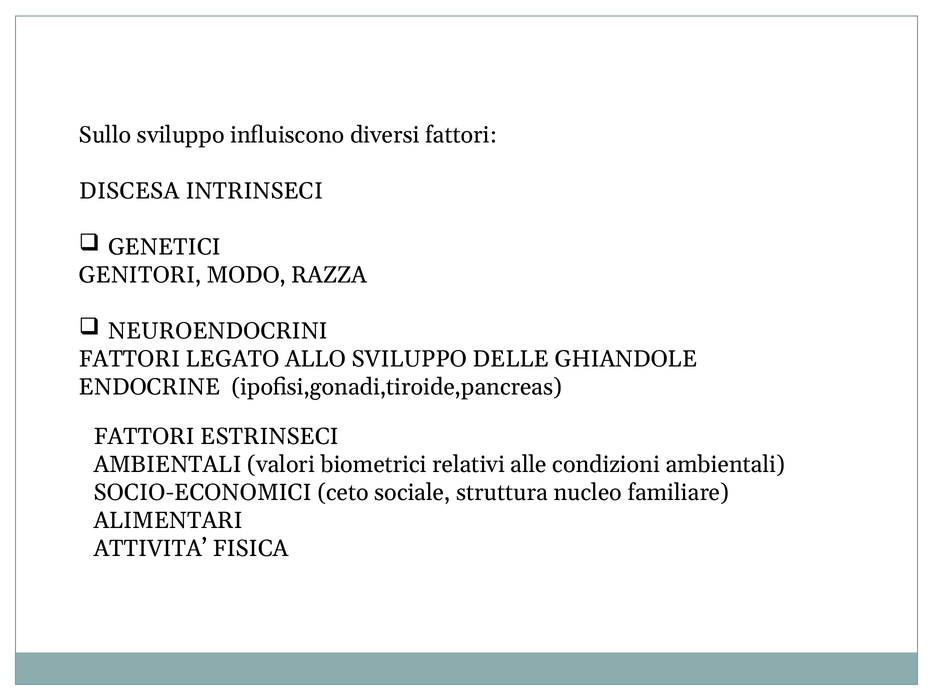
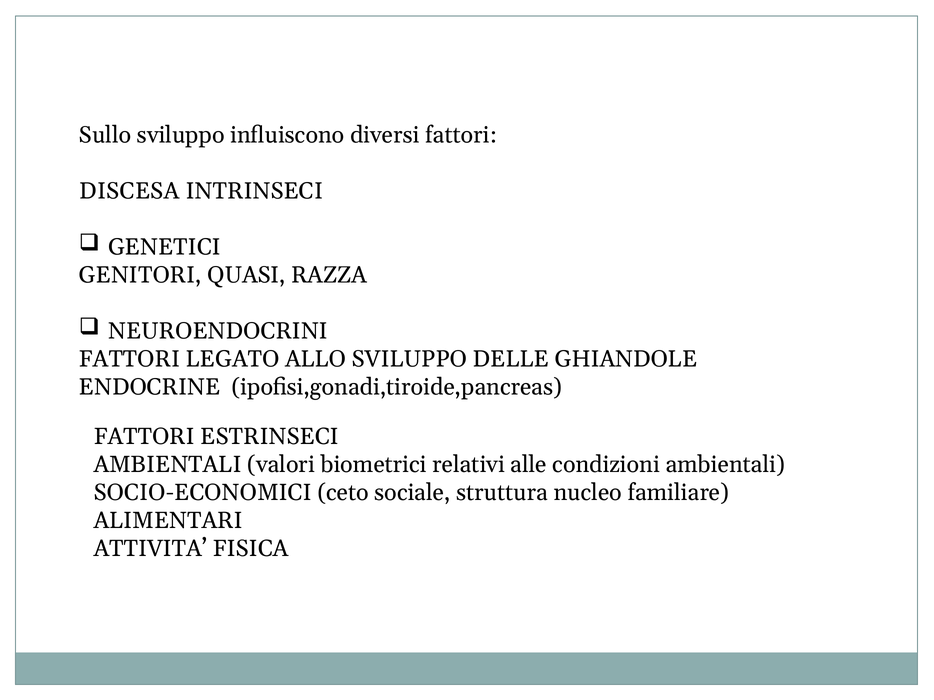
MODO: MODO -> QUASI (246, 275)
